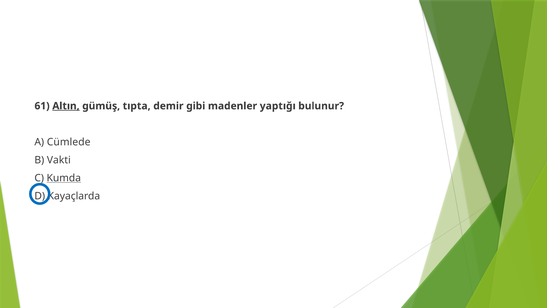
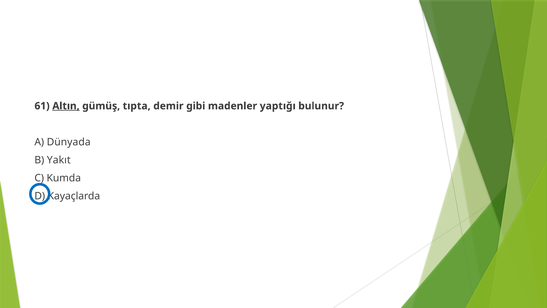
Cümlede: Cümlede -> Dünyada (69, 142)
Vakti: Vakti -> Yakıt (59, 160)
Kumda underline: present -> none (64, 178)
